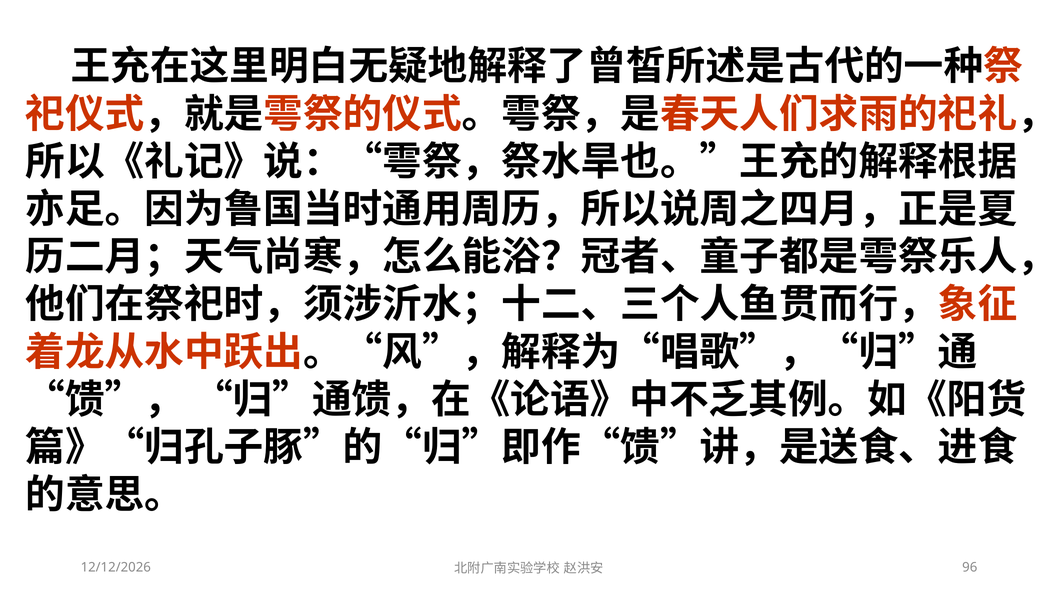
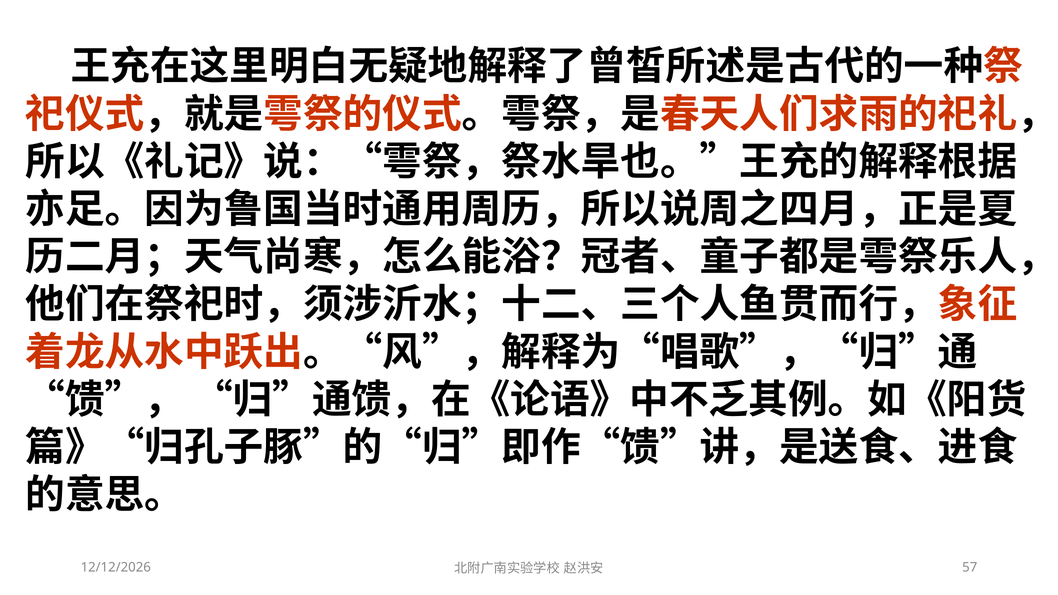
96: 96 -> 57 (970, 567)
